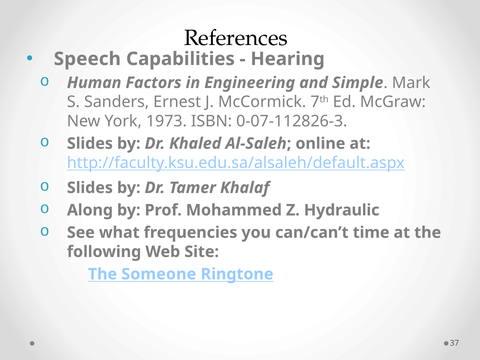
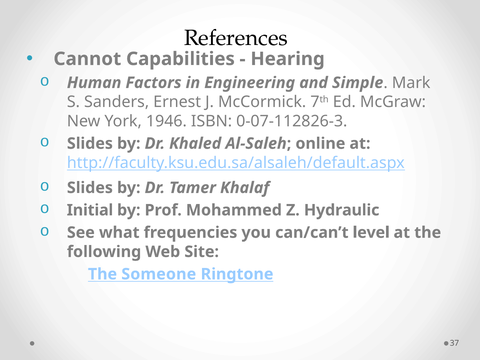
Speech: Speech -> Cannot (87, 59)
1973: 1973 -> 1946 (166, 121)
Along: Along -> Initial (90, 210)
time: time -> level (371, 233)
